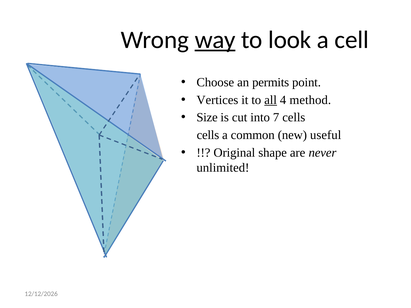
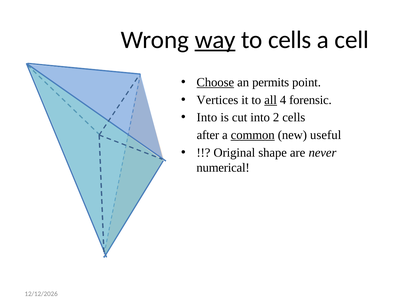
to look: look -> cells (290, 40)
Choose underline: none -> present (215, 82)
method: method -> forensic (310, 100)
Size: Size -> Into (207, 118)
7: 7 -> 2 (276, 118)
cells: cells -> after (208, 135)
common underline: none -> present (253, 135)
unlimited: unlimited -> numerical (223, 168)
